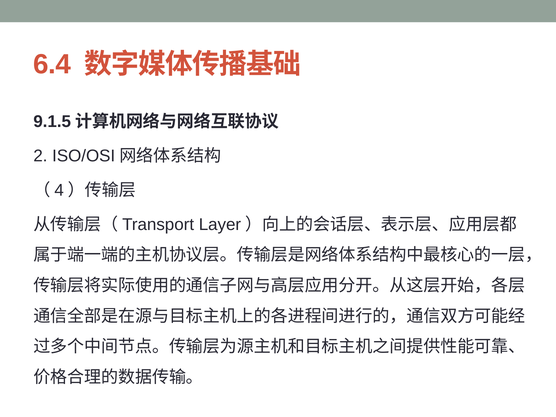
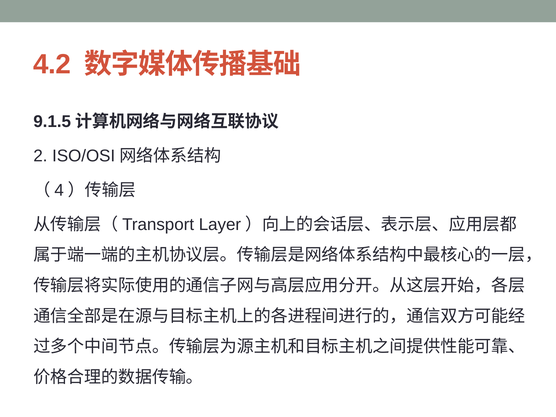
6.4: 6.4 -> 4.2 (52, 64)
